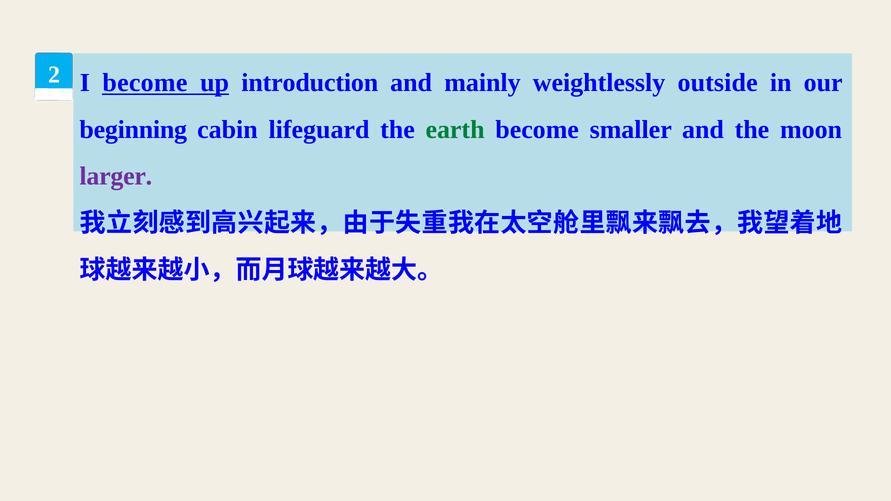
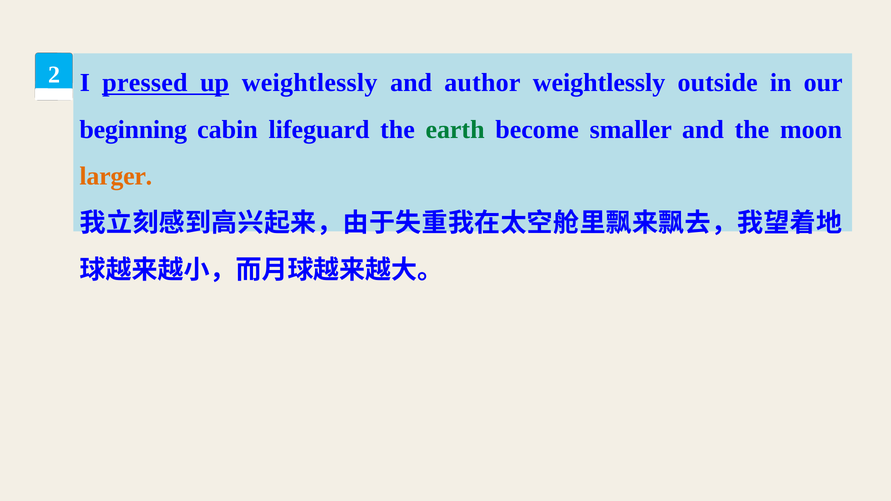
I become: become -> pressed (145, 83)
up introduction: introduction -> weightlessly (310, 83)
mainly: mainly -> author (482, 83)
larger colour: purple -> orange (116, 177)
